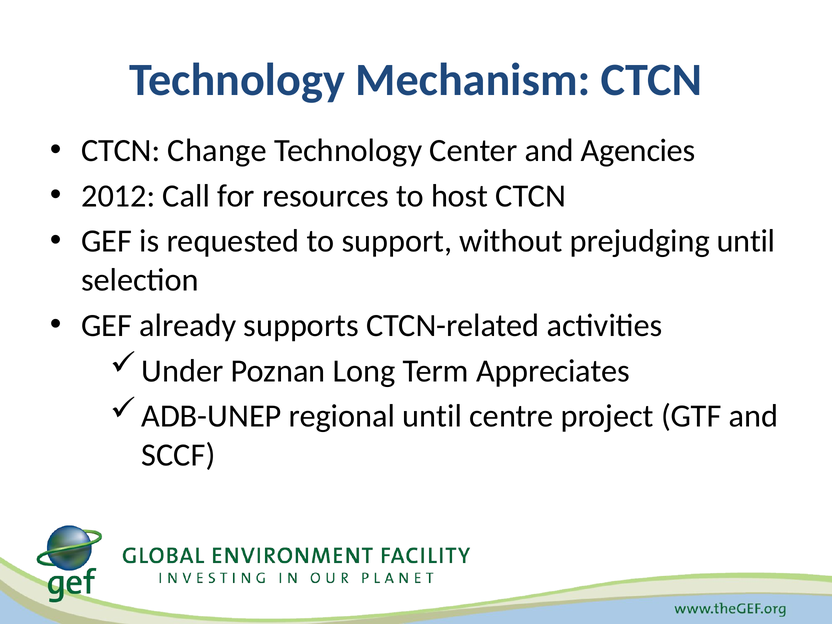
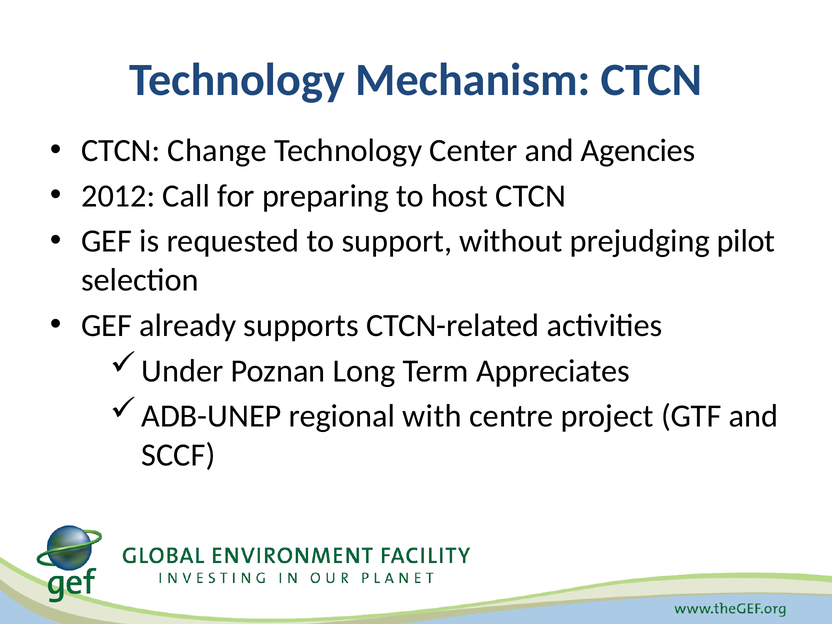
resources: resources -> preparing (326, 196)
prejudging until: until -> pilot (746, 241)
regional until: until -> with (432, 416)
